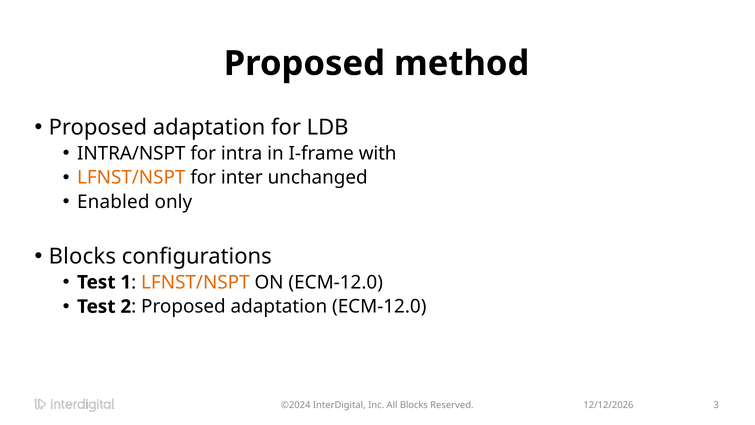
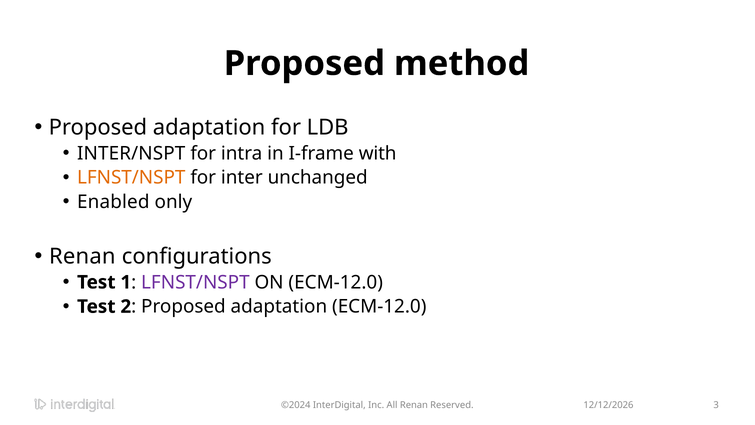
INTRA/NSPT: INTRA/NSPT -> INTER/NSPT (131, 153)
Blocks: Blocks -> Renan (82, 256)
LFNST/NSPT colour: orange -> purple (195, 282)
All Blocks: Blocks -> Renan (414, 405)
